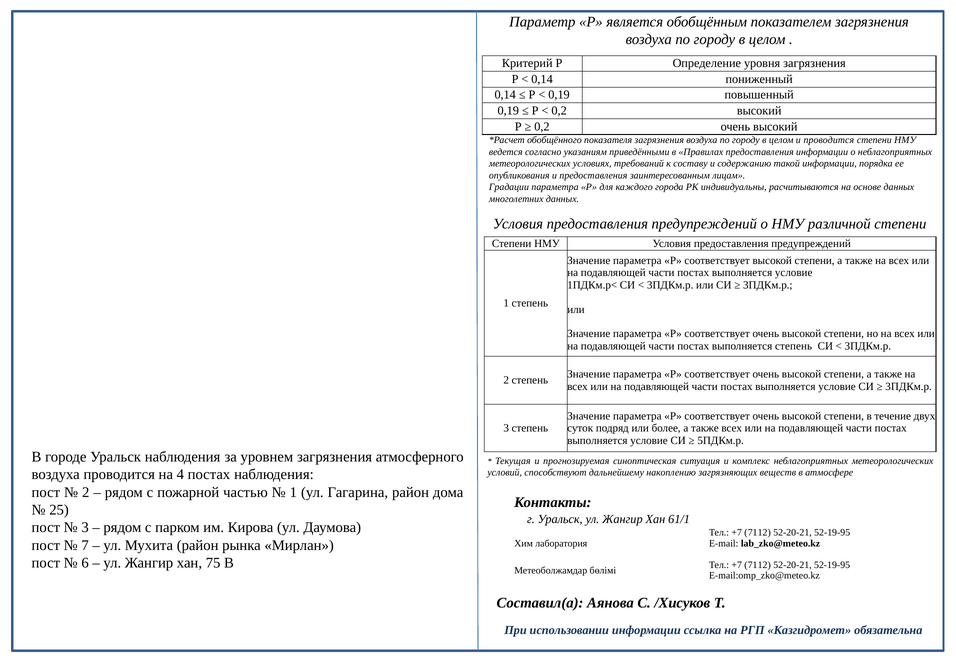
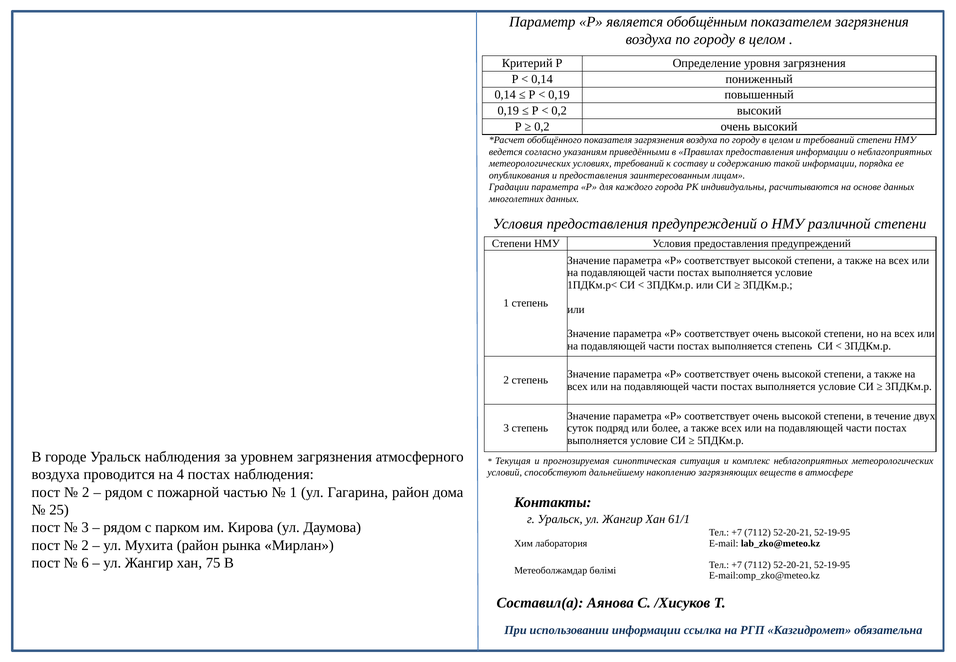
и проводится: проводится -> требований (829, 140)
7: 7 -> 2 (85, 545)
